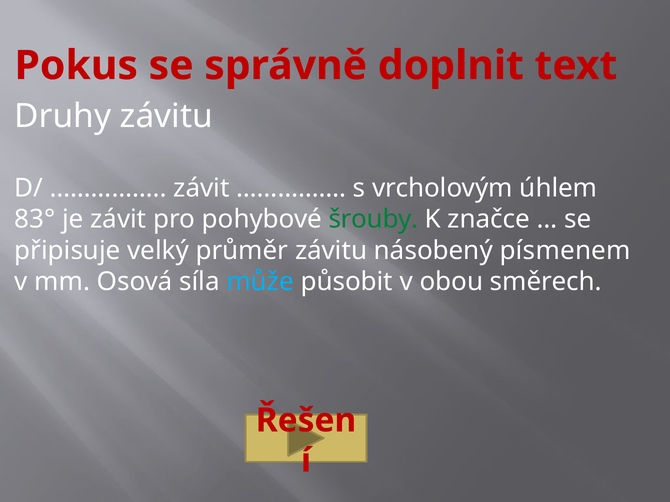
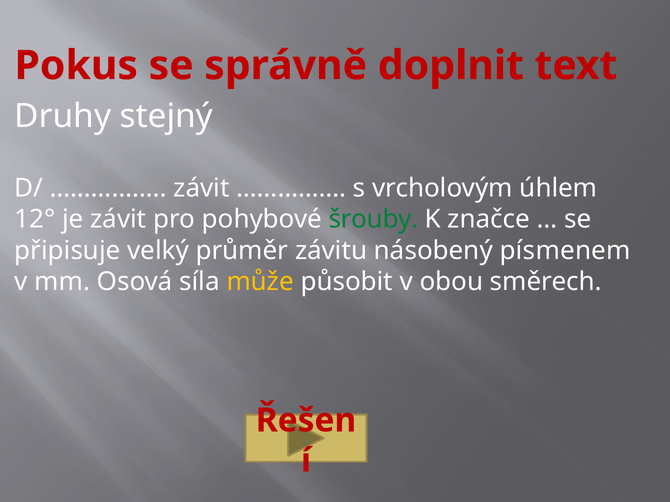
Druhy závitu: závitu -> stejný (166, 116)
83°: 83° -> 12° (35, 219)
může colour: light blue -> yellow (260, 282)
